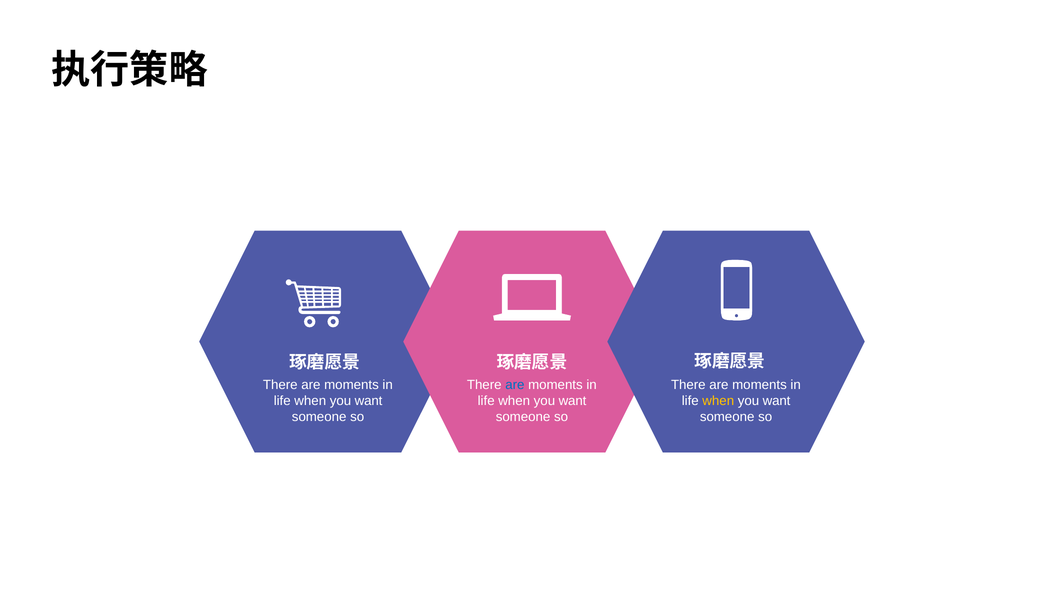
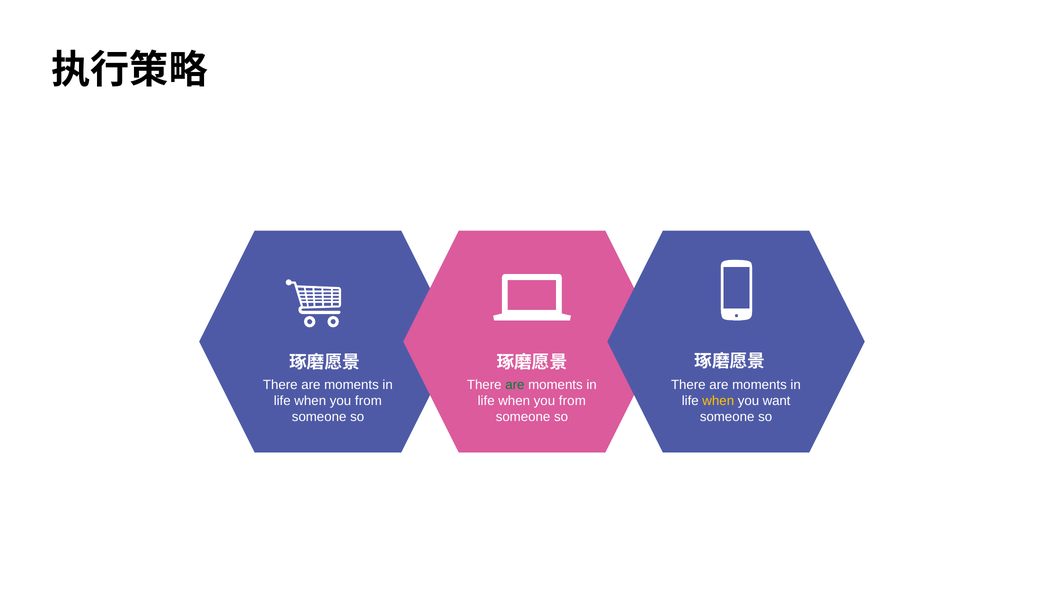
are colour: blue -> green (515, 385)
want: want -> from (368, 401)
want: want -> from (572, 401)
